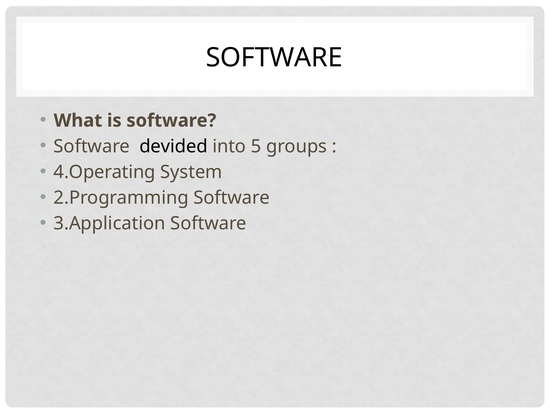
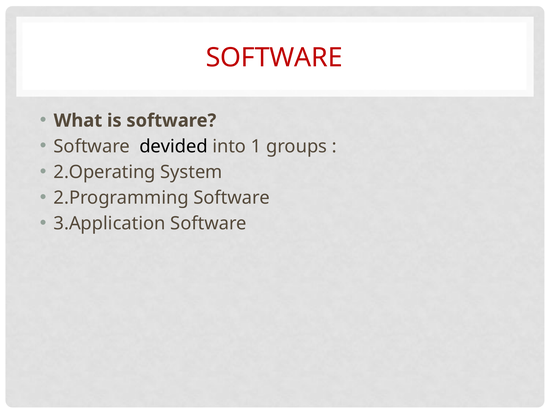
SOFTWARE colour: black -> red (274, 58)
5: 5 -> 1 (256, 146)
4.Operating: 4.Operating -> 2.Operating (105, 172)
